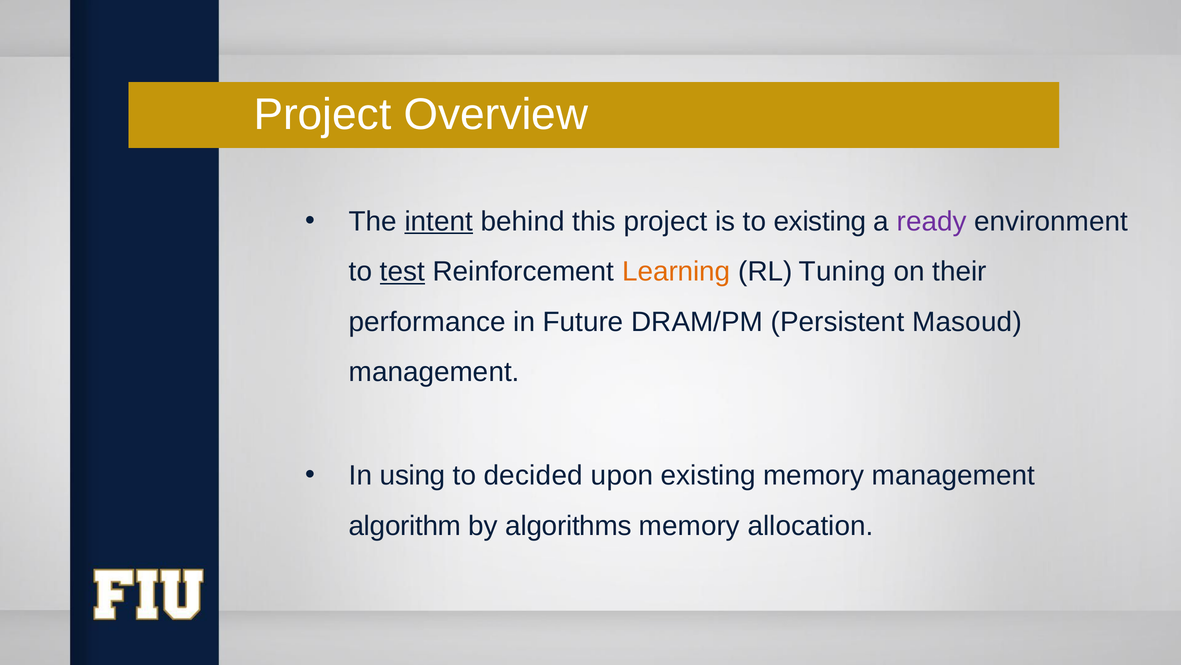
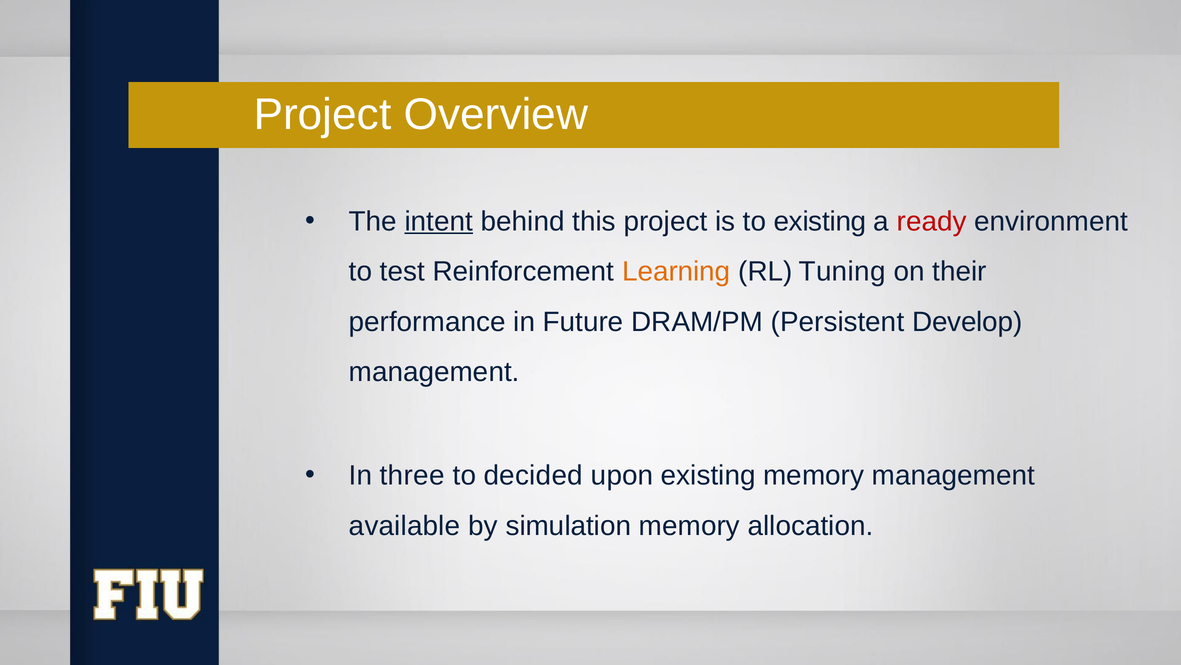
ready colour: purple -> red (932, 221)
test underline: present -> none (402, 271)
Masoud: Masoud -> Develop (967, 322)
using: using -> three (412, 475)
algorithm: algorithm -> available (405, 525)
algorithms: algorithms -> simulation (568, 525)
